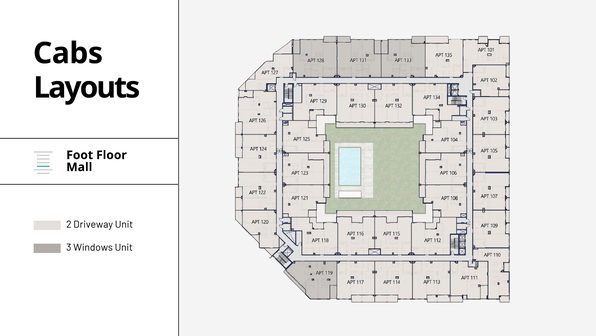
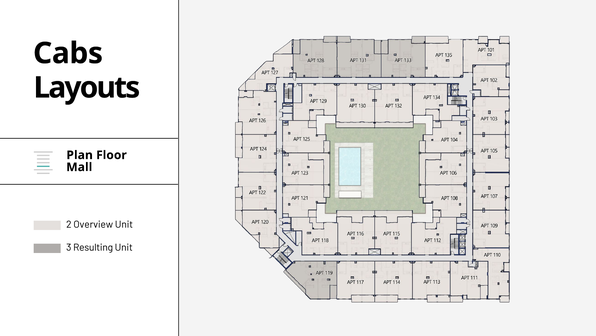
Foot: Foot -> Plan (80, 155)
Driveway: Driveway -> Overview (93, 224)
Windows: Windows -> Resulting (93, 247)
